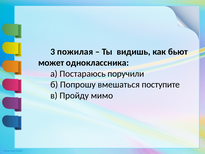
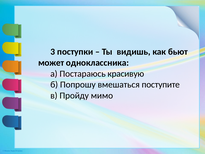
пожилая: пожилая -> поступки (75, 52)
поручили: поручили -> красивую (126, 74)
